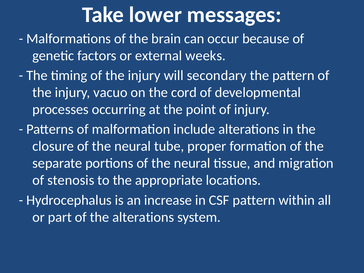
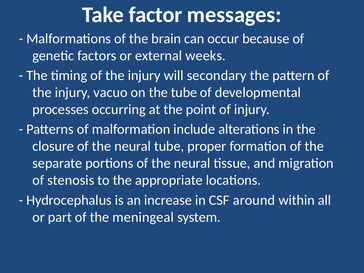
lower: lower -> factor (155, 15)
the cord: cord -> tube (184, 92)
CSF pattern: pattern -> around (254, 200)
the alterations: alterations -> meningeal (143, 217)
